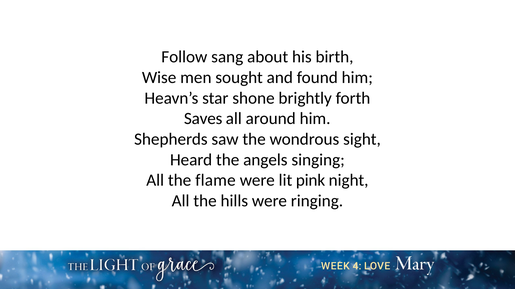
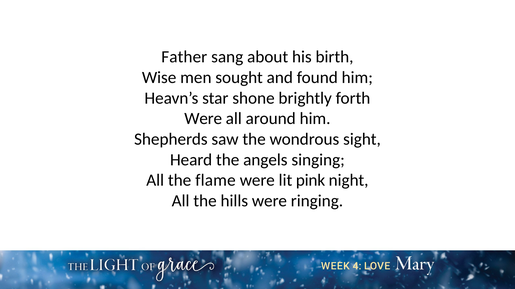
Follow: Follow -> Father (184, 57)
Saves: Saves -> Were (203, 119)
